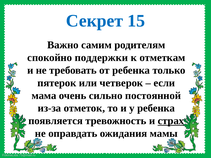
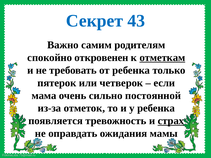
15: 15 -> 43 (136, 21)
поддержки: поддержки -> откровенен (101, 58)
отметкам underline: none -> present (162, 58)
